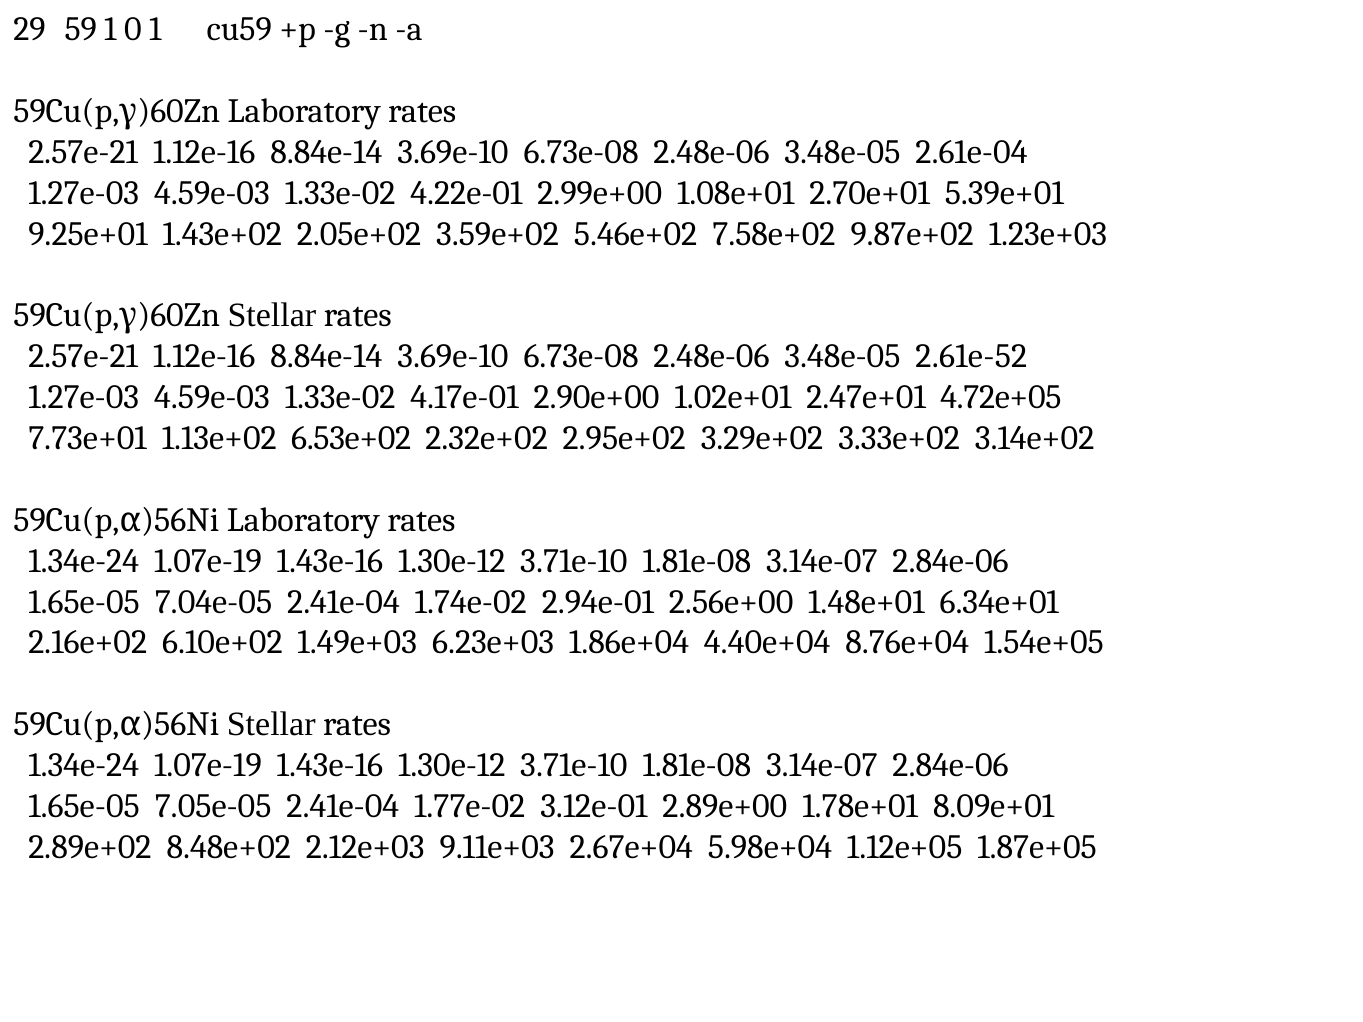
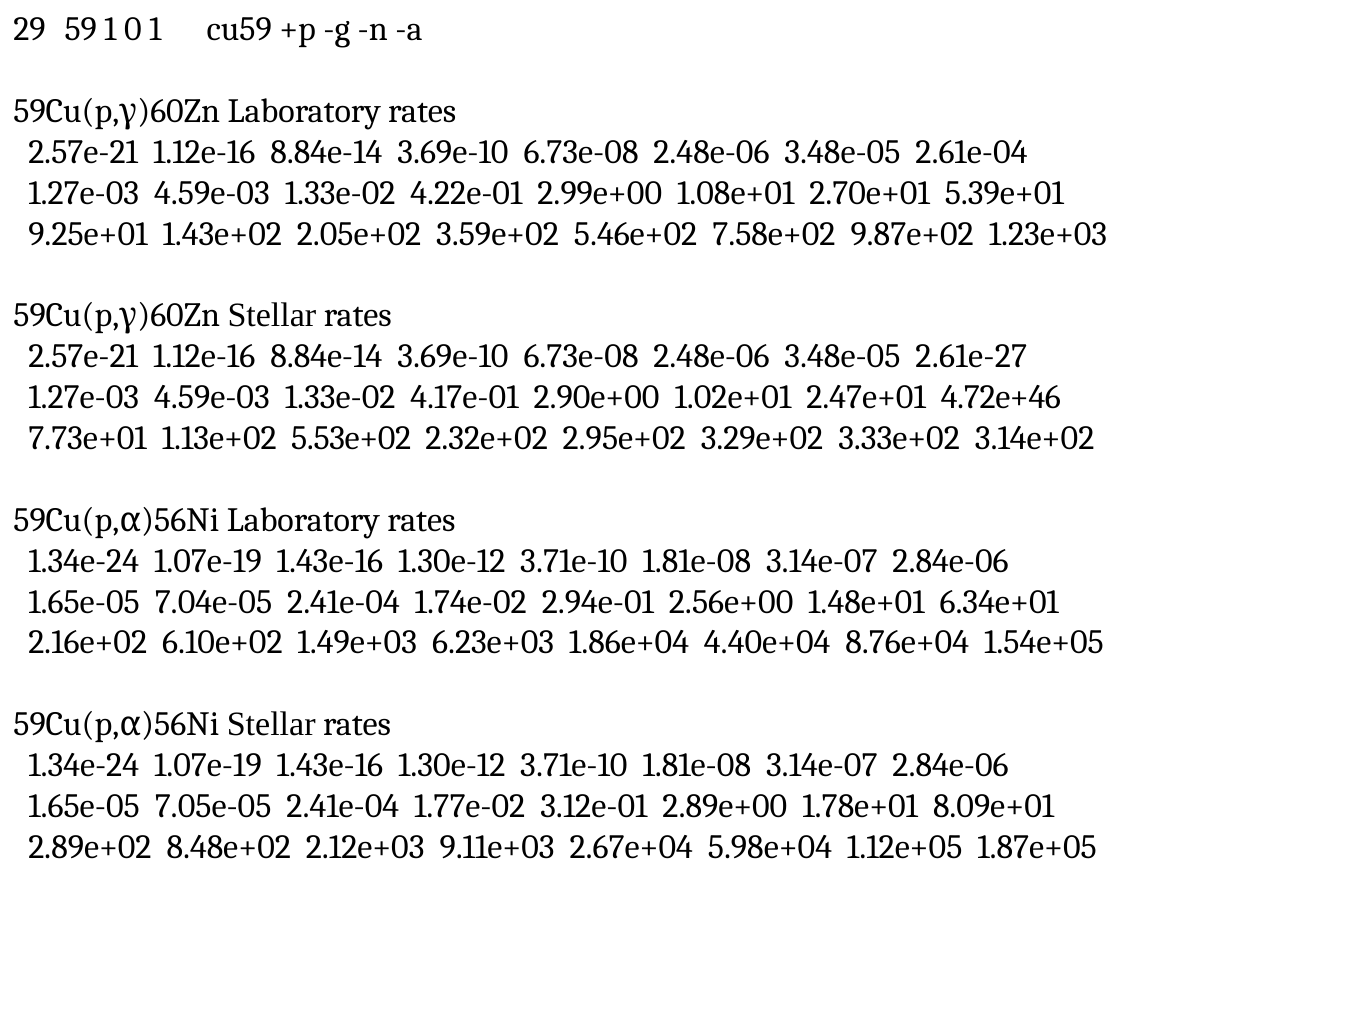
2.61e-52: 2.61e-52 -> 2.61e-27 (971, 357)
4.72e+05: 4.72e+05 -> 4.72e+46 (1001, 397)
6.53e+02: 6.53e+02 -> 5.53e+02 (351, 438)
